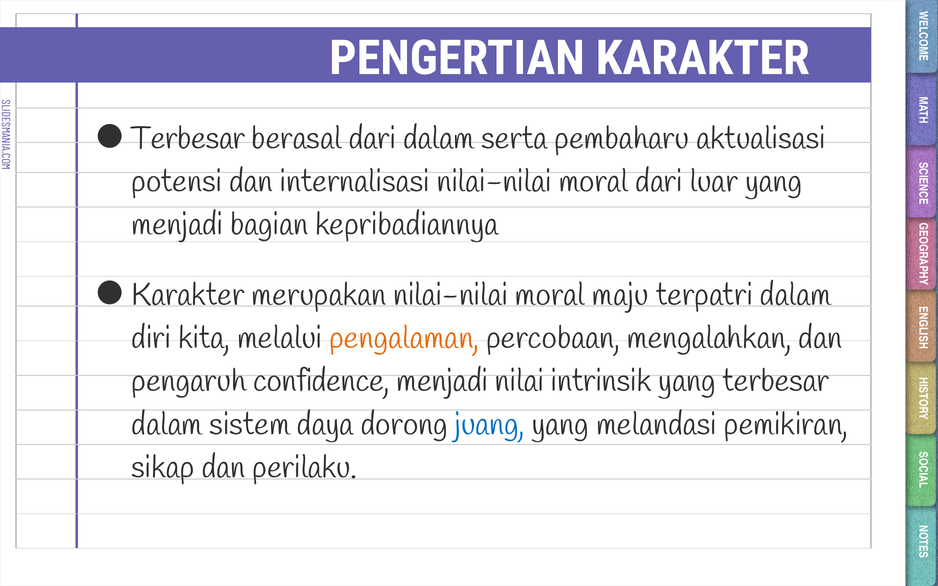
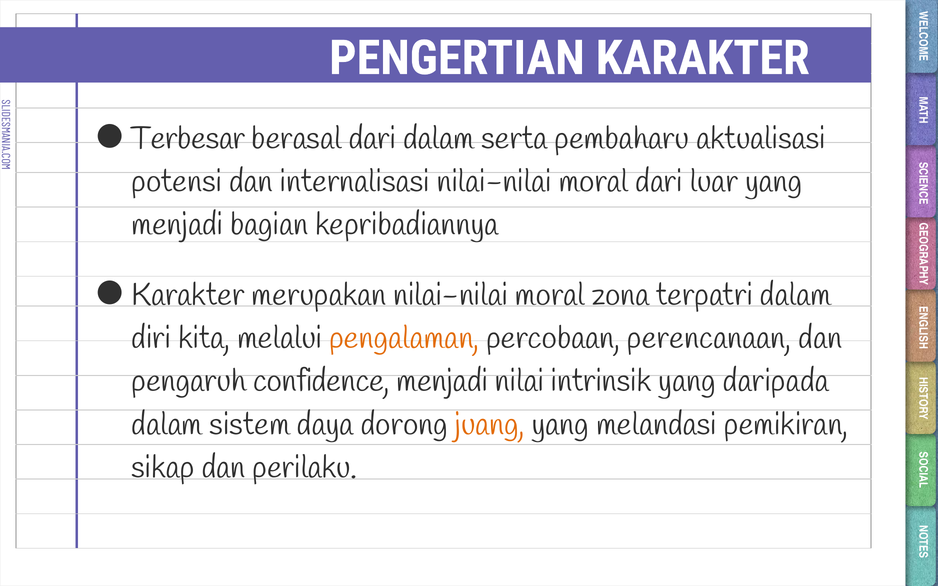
maju: maju -> zona (620, 295)
mengalahkan: mengalahkan -> perencanaan (709, 338)
yang terbesar: terbesar -> daripada (776, 381)
juang colour: blue -> orange (490, 424)
